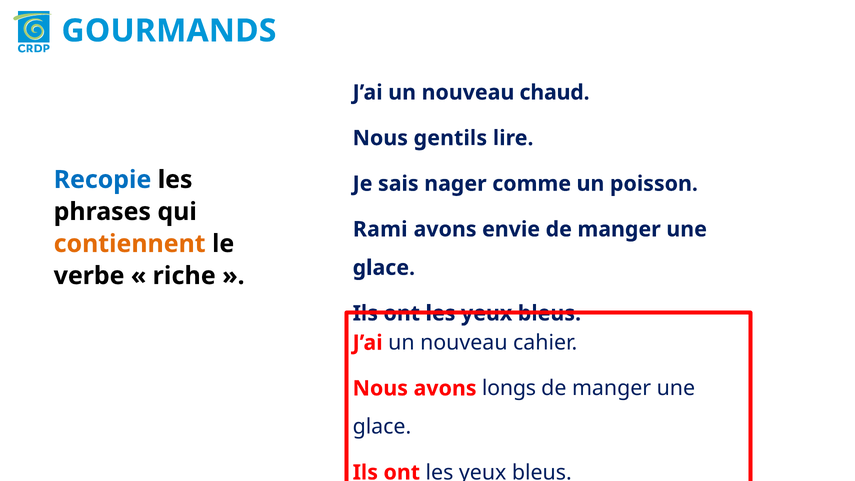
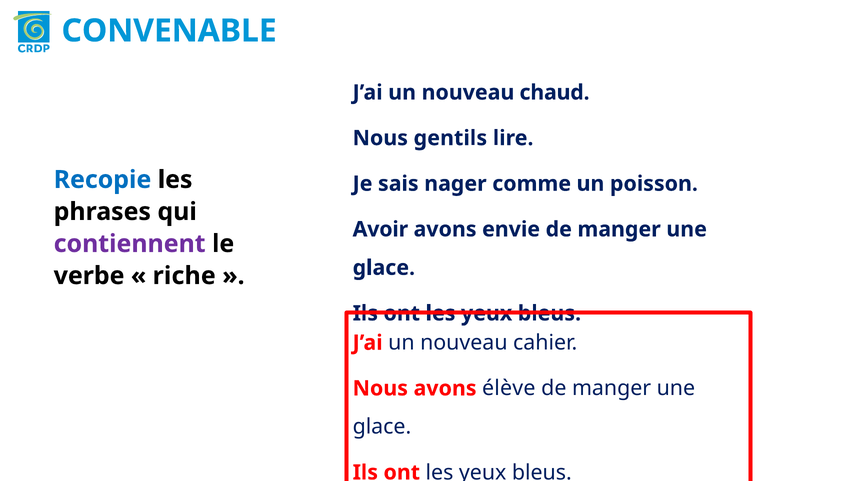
GOURMANDS: GOURMANDS -> CONVENABLE (169, 31)
Rami: Rami -> Avoir (380, 229)
contiennent colour: orange -> purple (130, 244)
longs: longs -> élève (509, 388)
